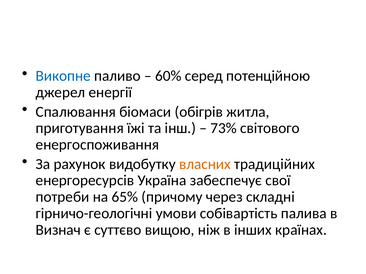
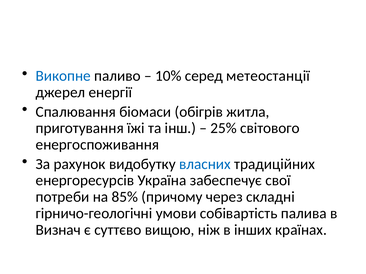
60%: 60% -> 10% (168, 76)
потенційною: потенційною -> метеостанції (268, 76)
73%: 73% -> 25% (224, 128)
власних colour: orange -> blue (205, 164)
65%: 65% -> 85% (125, 197)
